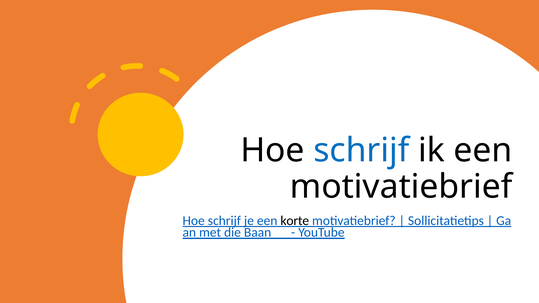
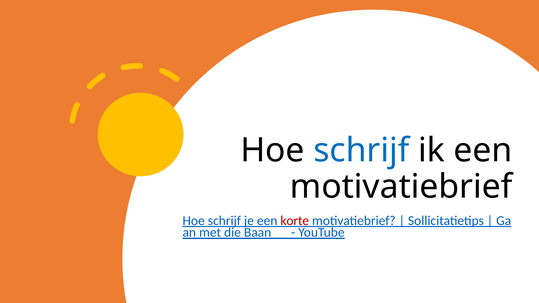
korte colour: black -> red (295, 221)
